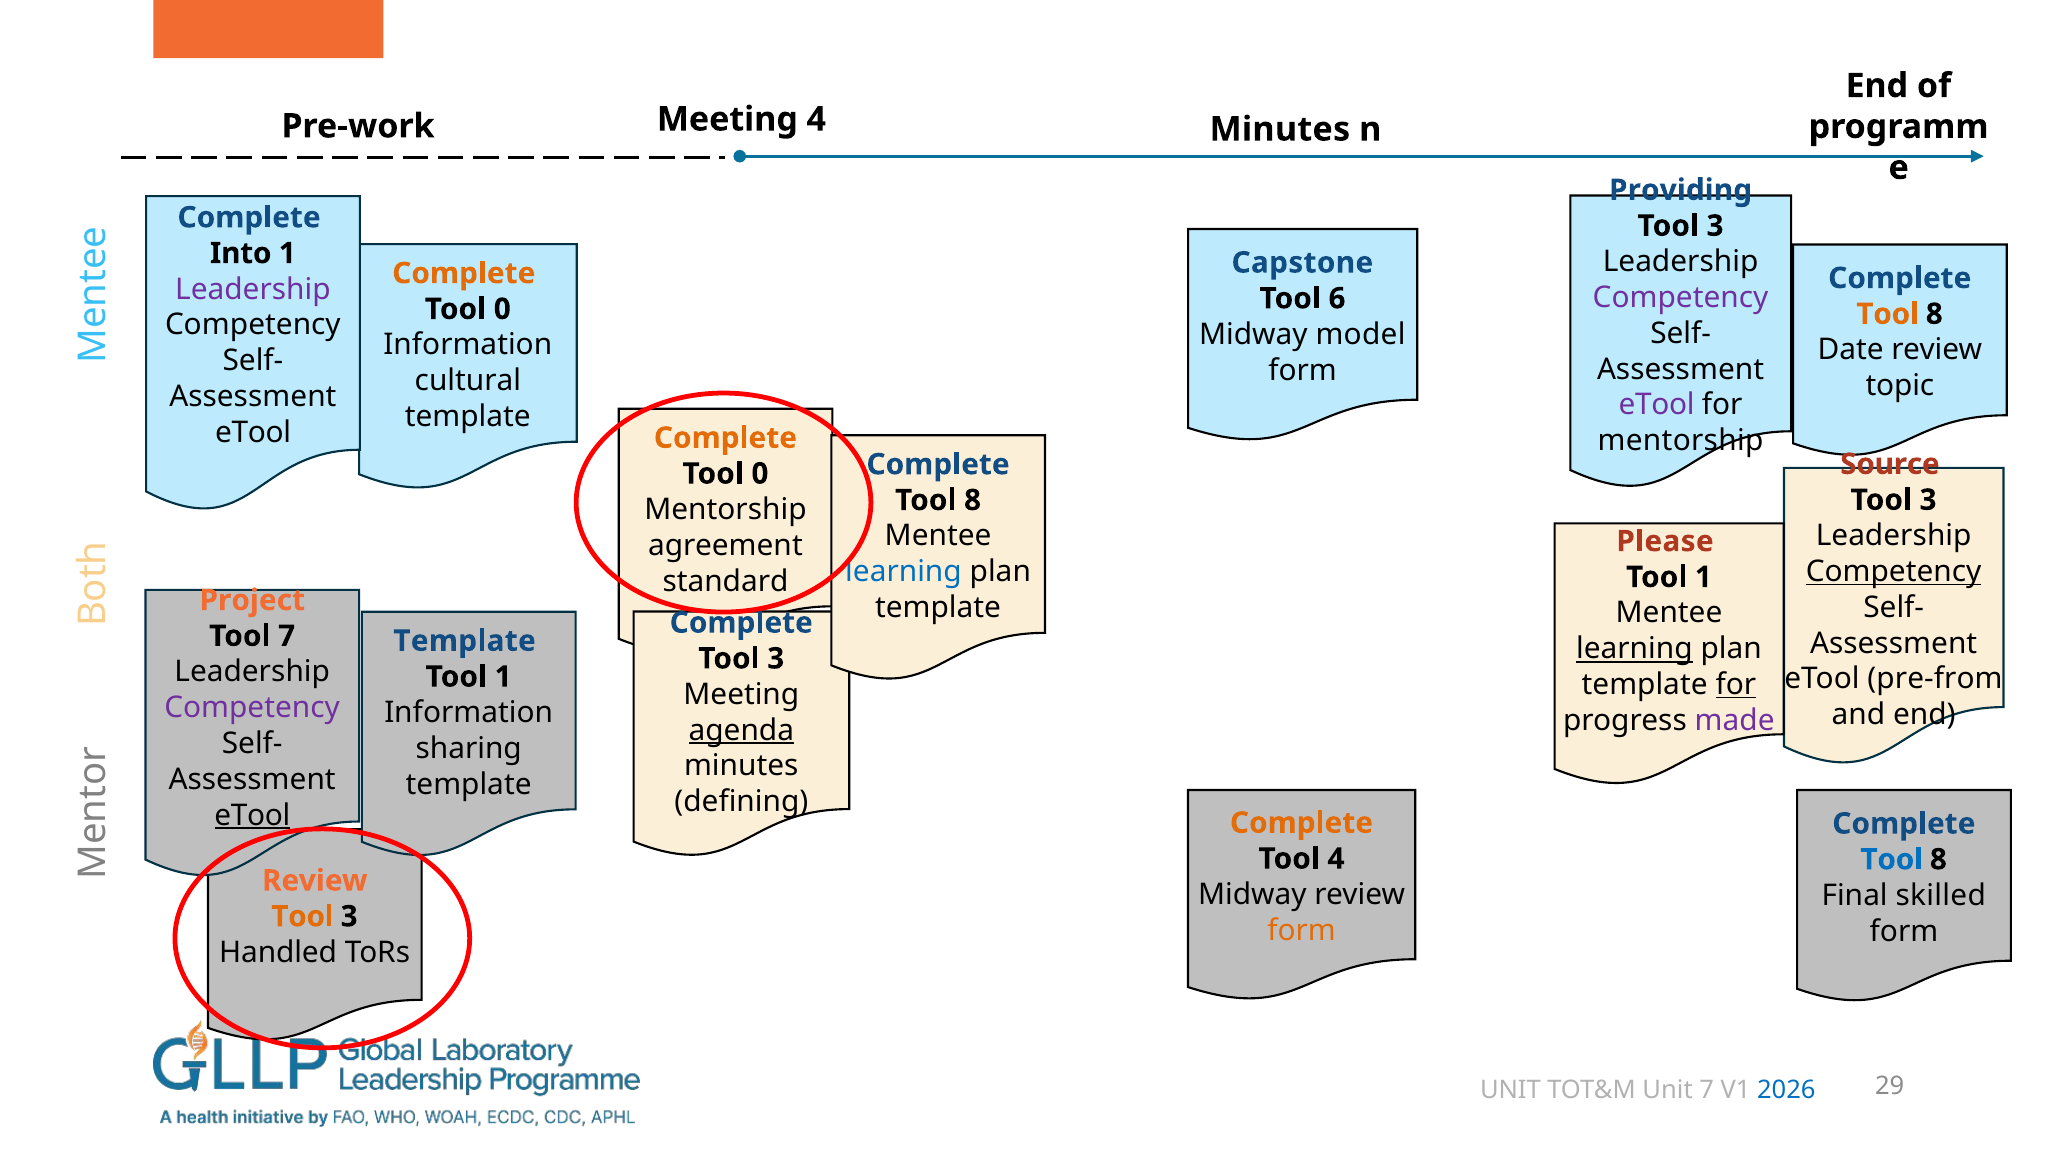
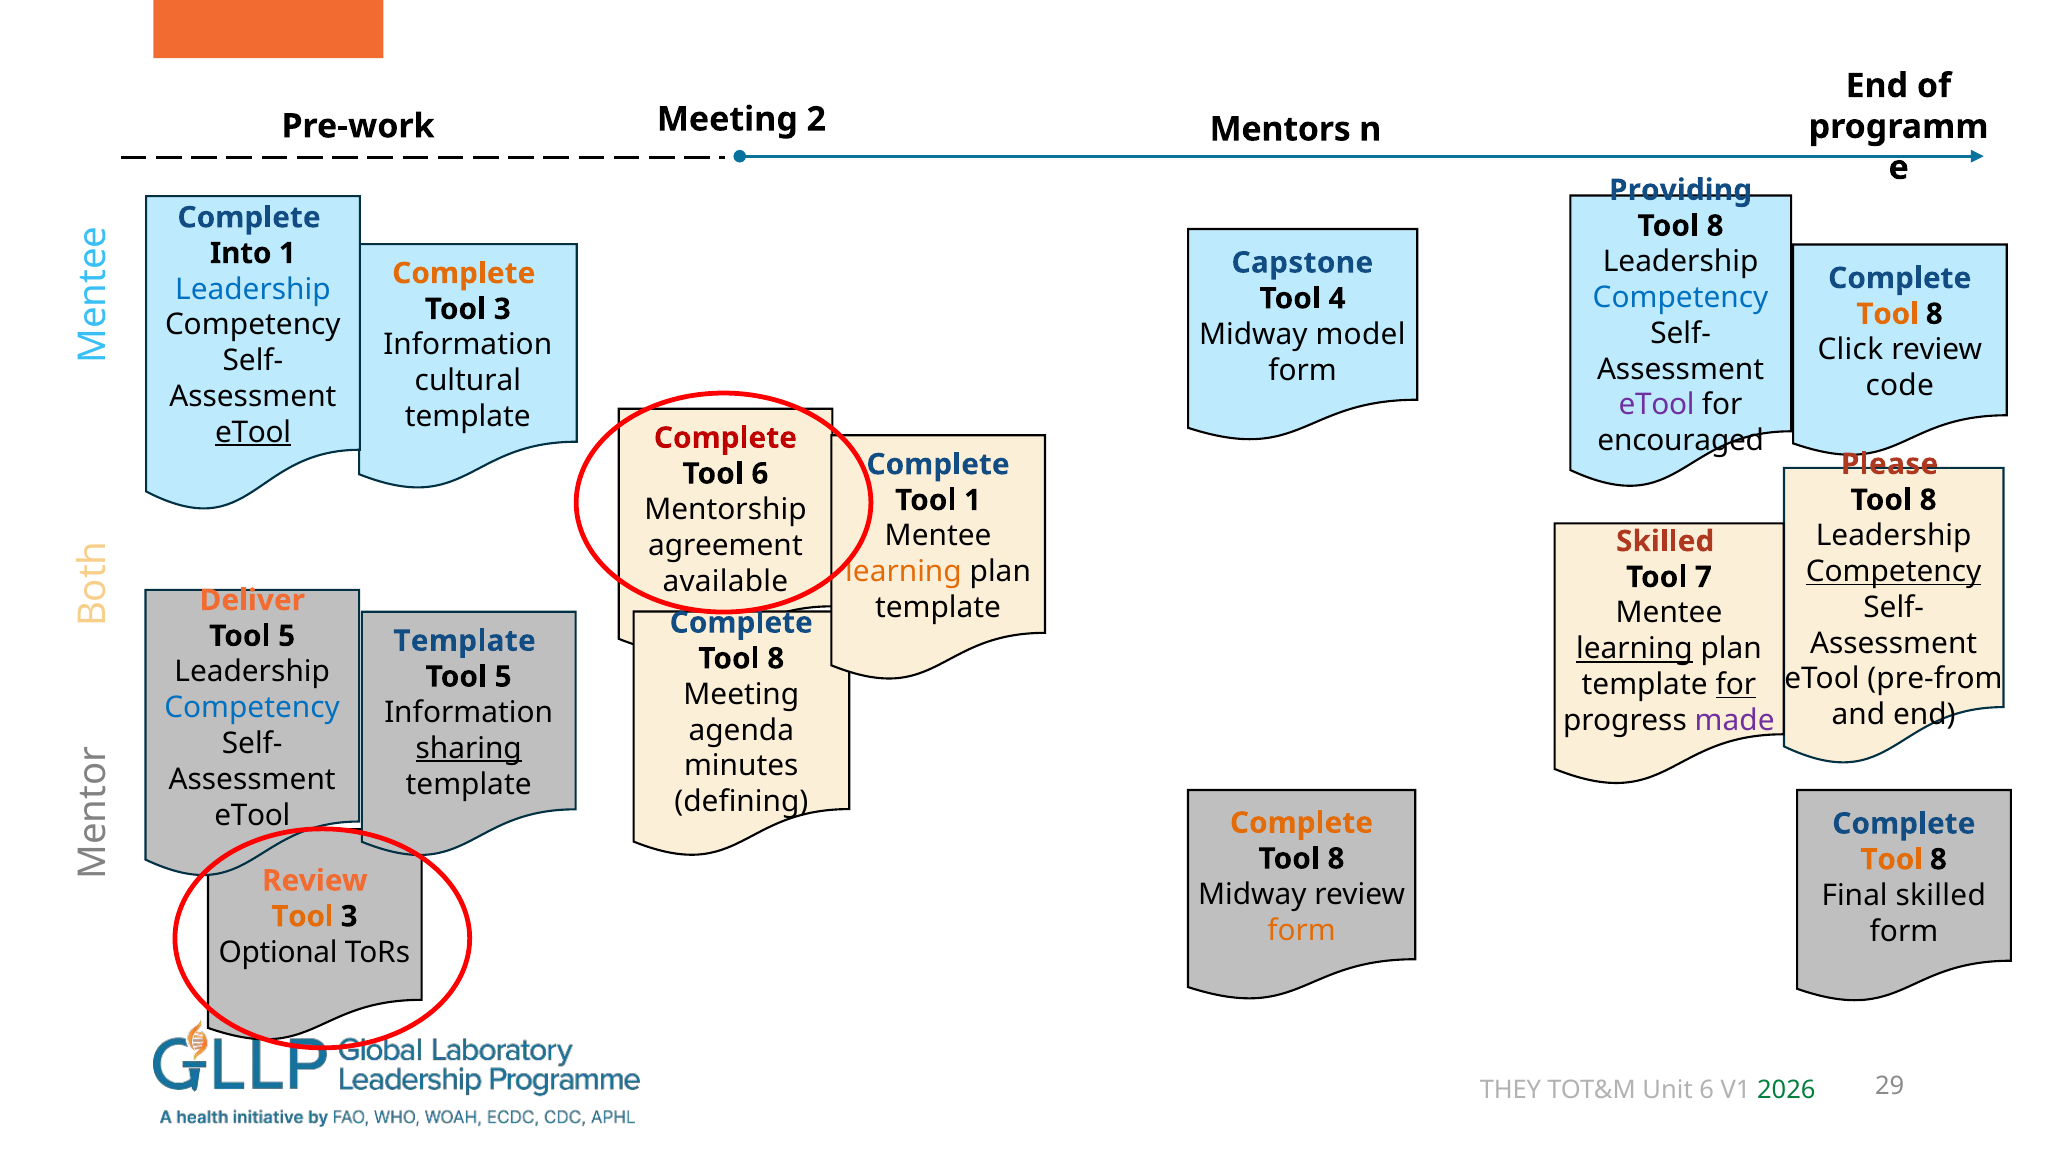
Meeting 4: 4 -> 2 (816, 119)
Minutes: Minutes -> Mentors (1280, 129)
3: 3 -> 8 (1715, 226)
Leadership colour: purple -> blue (253, 289)
Competency colour: purple -> blue (1681, 297)
6: 6 -> 4 (1337, 298)
0: 0 -> 3 (502, 309)
Date: Date -> Click (1850, 350)
topic: topic -> code (1900, 385)
eTool underline: none -> present (253, 432)
mentorship: mentorship -> encouraged (1681, 441)
Complete colour: orange -> red (725, 438)
Source: Source -> Please (1890, 464)
0: 0 -> 6 (760, 473)
3: 3 -> 8 (1928, 500)
8: 8 -> 1 (973, 500)
Please: Please -> Skilled (1665, 541)
learning colour: blue -> orange (903, 572)
1: 1 -> 7 (1703, 577)
standard: standard -> available (725, 581)
Project: Project -> Deliver (252, 600)
7: 7 -> 5 (287, 636)
3: 3 -> 8 (776, 658)
1: 1 -> 5 (503, 676)
Competency colour: purple -> blue (252, 707)
agenda underline: present -> none (741, 730)
sharing underline: none -> present (469, 748)
eTool underline: present -> none (252, 815)
4: 4 -> 8 (1336, 858)
Tool colour: blue -> orange (1892, 859)
Handled: Handled -> Optional (278, 952)
UNIT: UNIT -> THEY (1510, 1089)
Unit 7: 7 -> 6 (1707, 1089)
2026 colour: blue -> green (1786, 1089)
